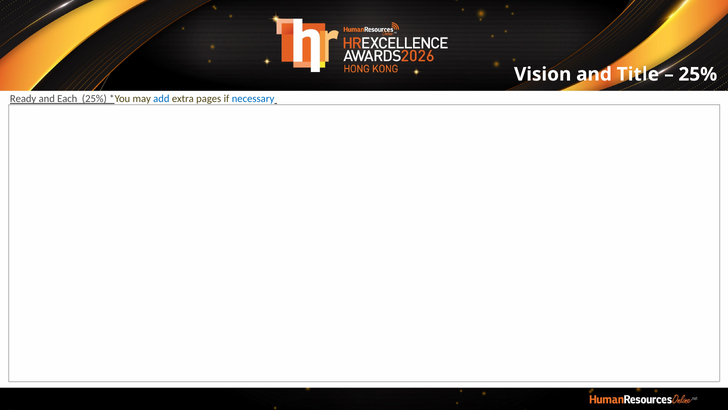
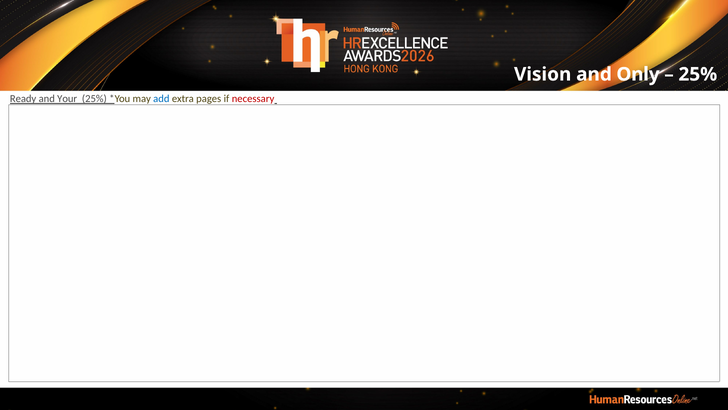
Title: Title -> Only (638, 74)
Each: Each -> Your (67, 99)
necessary colour: blue -> red (253, 99)
